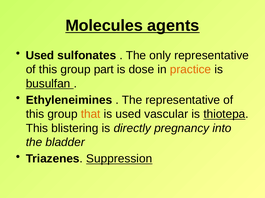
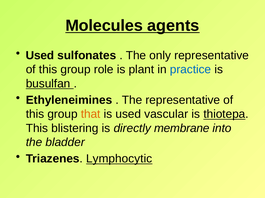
part: part -> role (104, 70)
dose: dose -> plant (141, 70)
practice colour: orange -> blue (191, 70)
pregnancy: pregnancy -> membrane (182, 129)
Suppression: Suppression -> Lymphocytic (119, 159)
